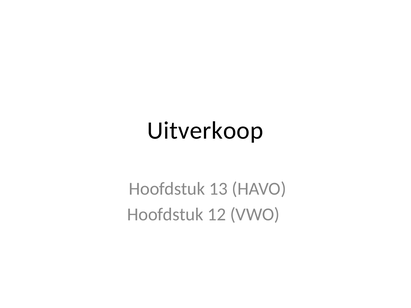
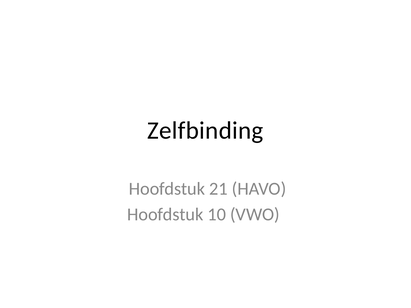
Uitverkoop: Uitverkoop -> Zelfbinding (205, 131)
13: 13 -> 21 (218, 189)
12: 12 -> 10 (217, 215)
